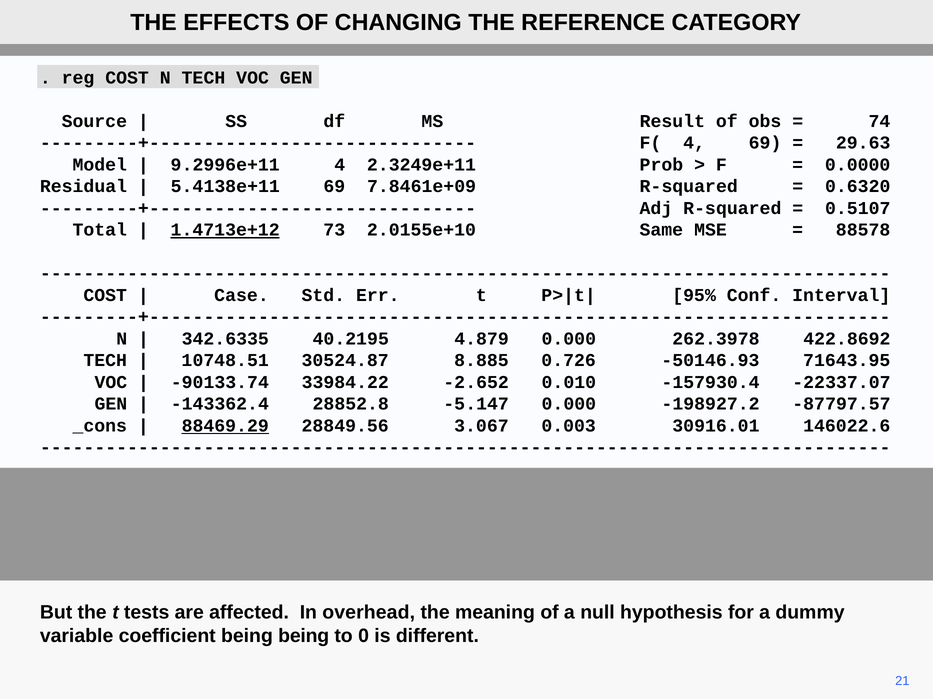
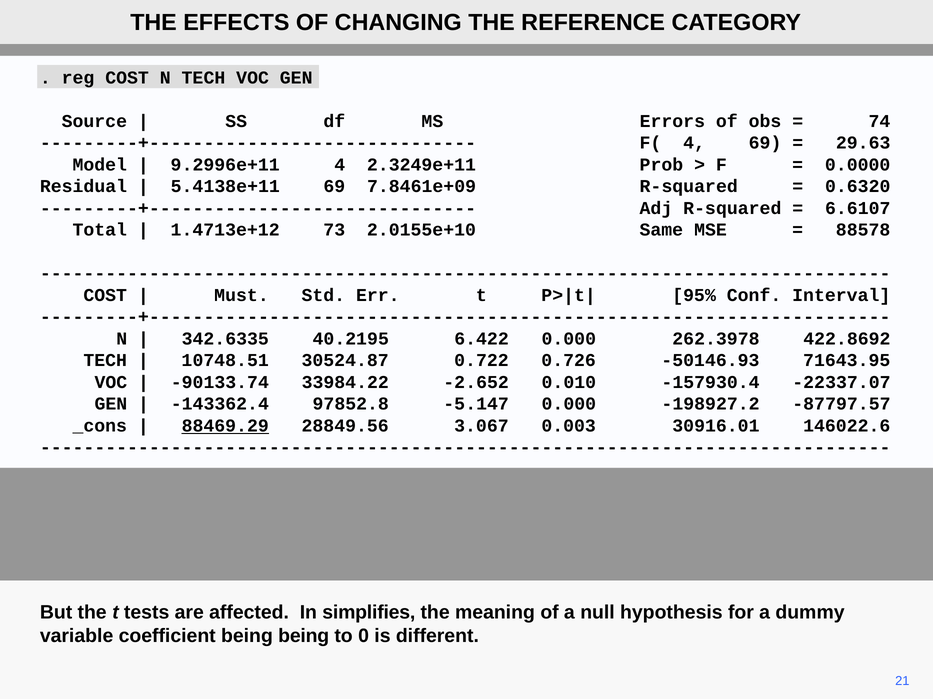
Result: Result -> Errors (672, 121)
0.5107: 0.5107 -> 6.6107 (858, 208)
1.4713e+12 underline: present -> none (225, 230)
Case: Case -> Must (242, 296)
4.879: 4.879 -> 6.422 (482, 339)
8.885: 8.885 -> 0.722 (481, 361)
28852.8: 28852.8 -> 97852.8 (351, 404)
overhead: overhead -> simplifies (369, 613)
